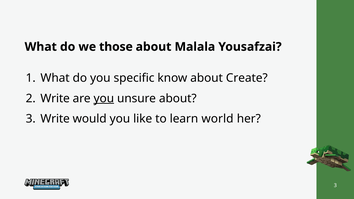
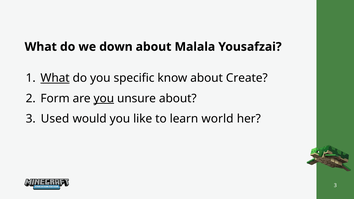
those: those -> down (116, 47)
What underline: none -> present (55, 78)
Write: Write -> Form (55, 98)
3 Write: Write -> Used (55, 119)
